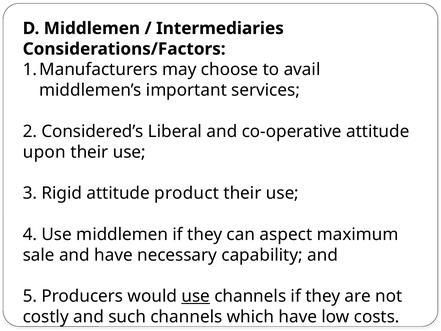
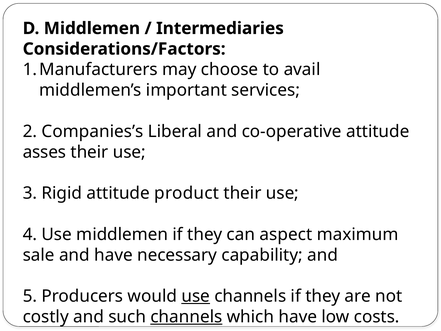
Considered’s: Considered’s -> Companies’s (92, 131)
upon: upon -> asses (44, 152)
channels underline: none -> present (186, 317)
